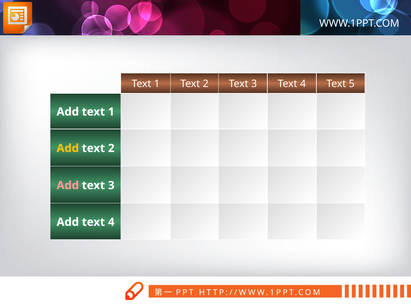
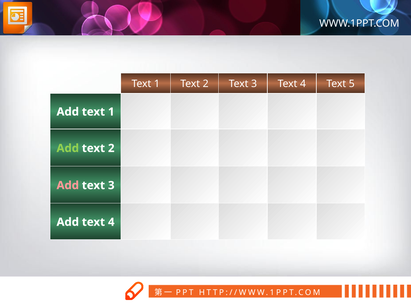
Add colour: yellow -> light green (68, 148)
